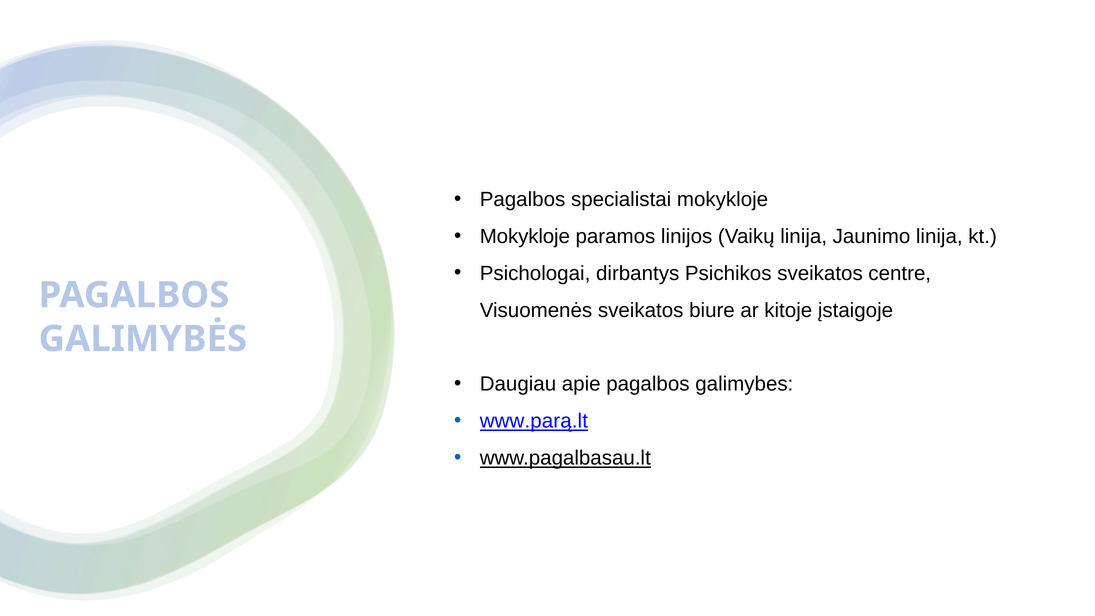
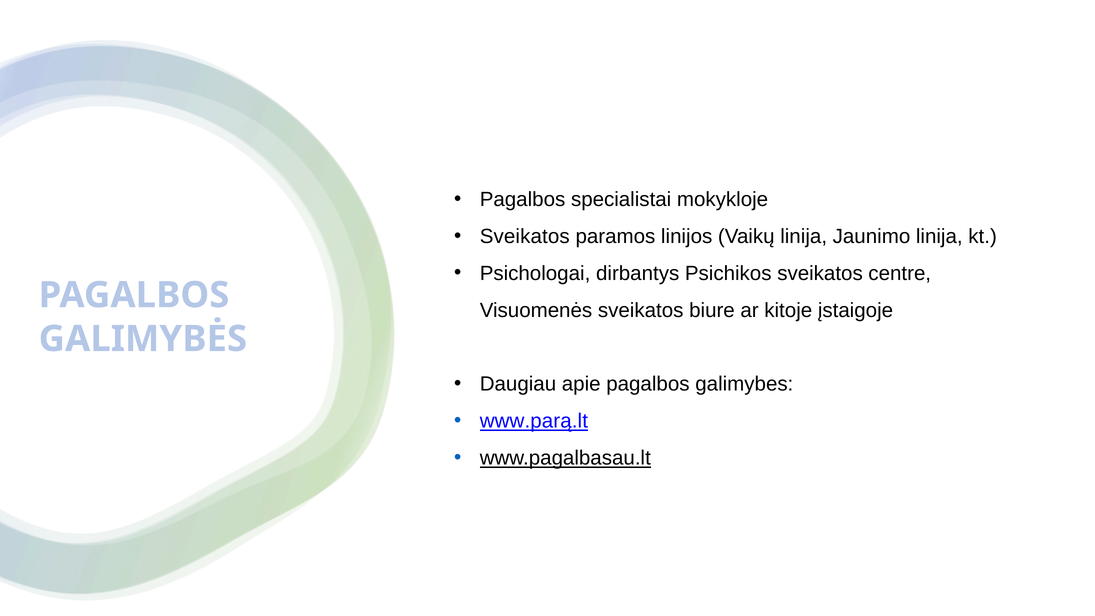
Mokykloje: Mokykloje -> Sveikatos (525, 236)
